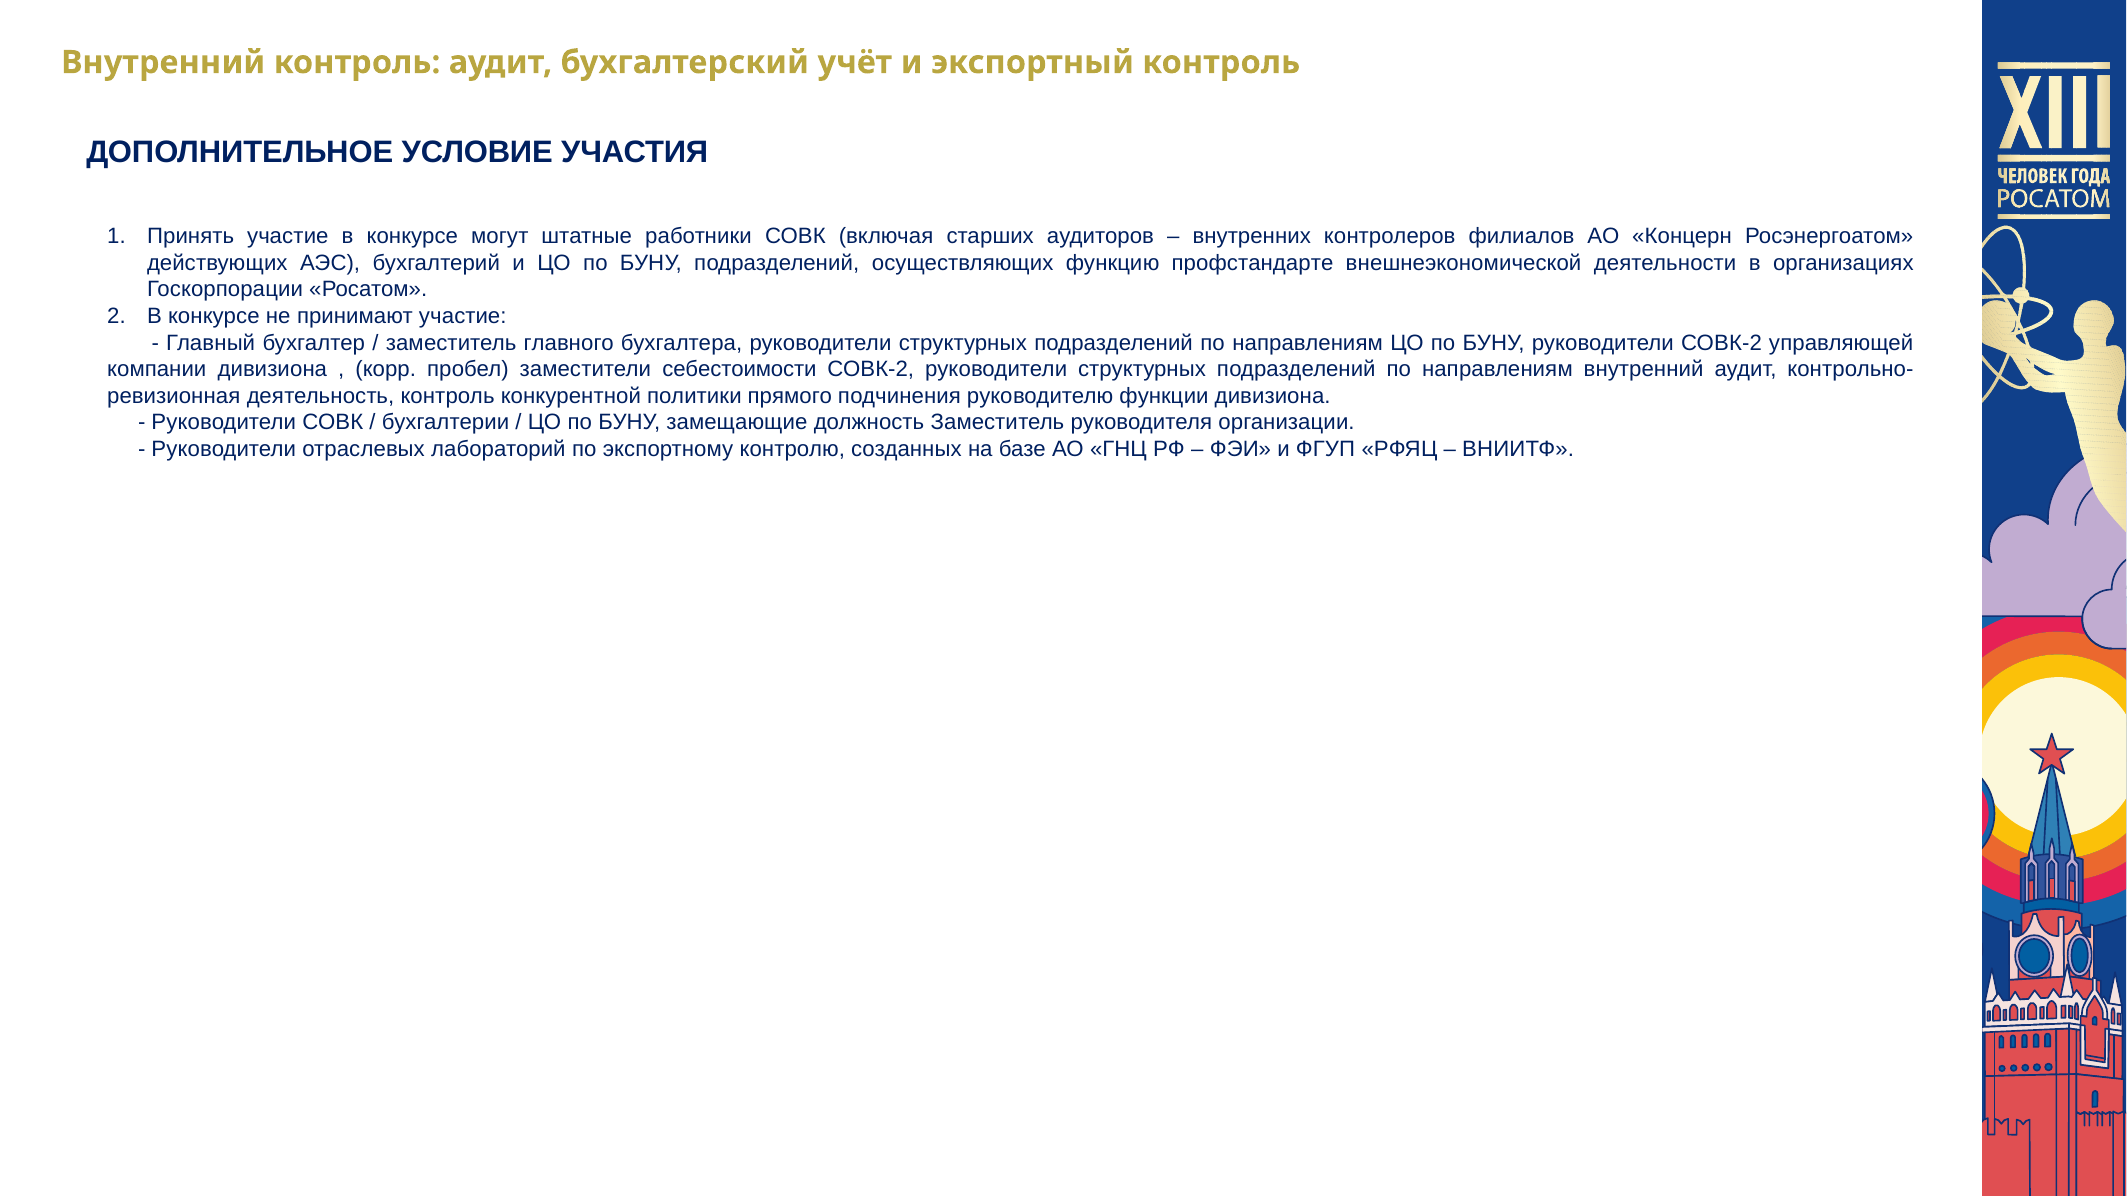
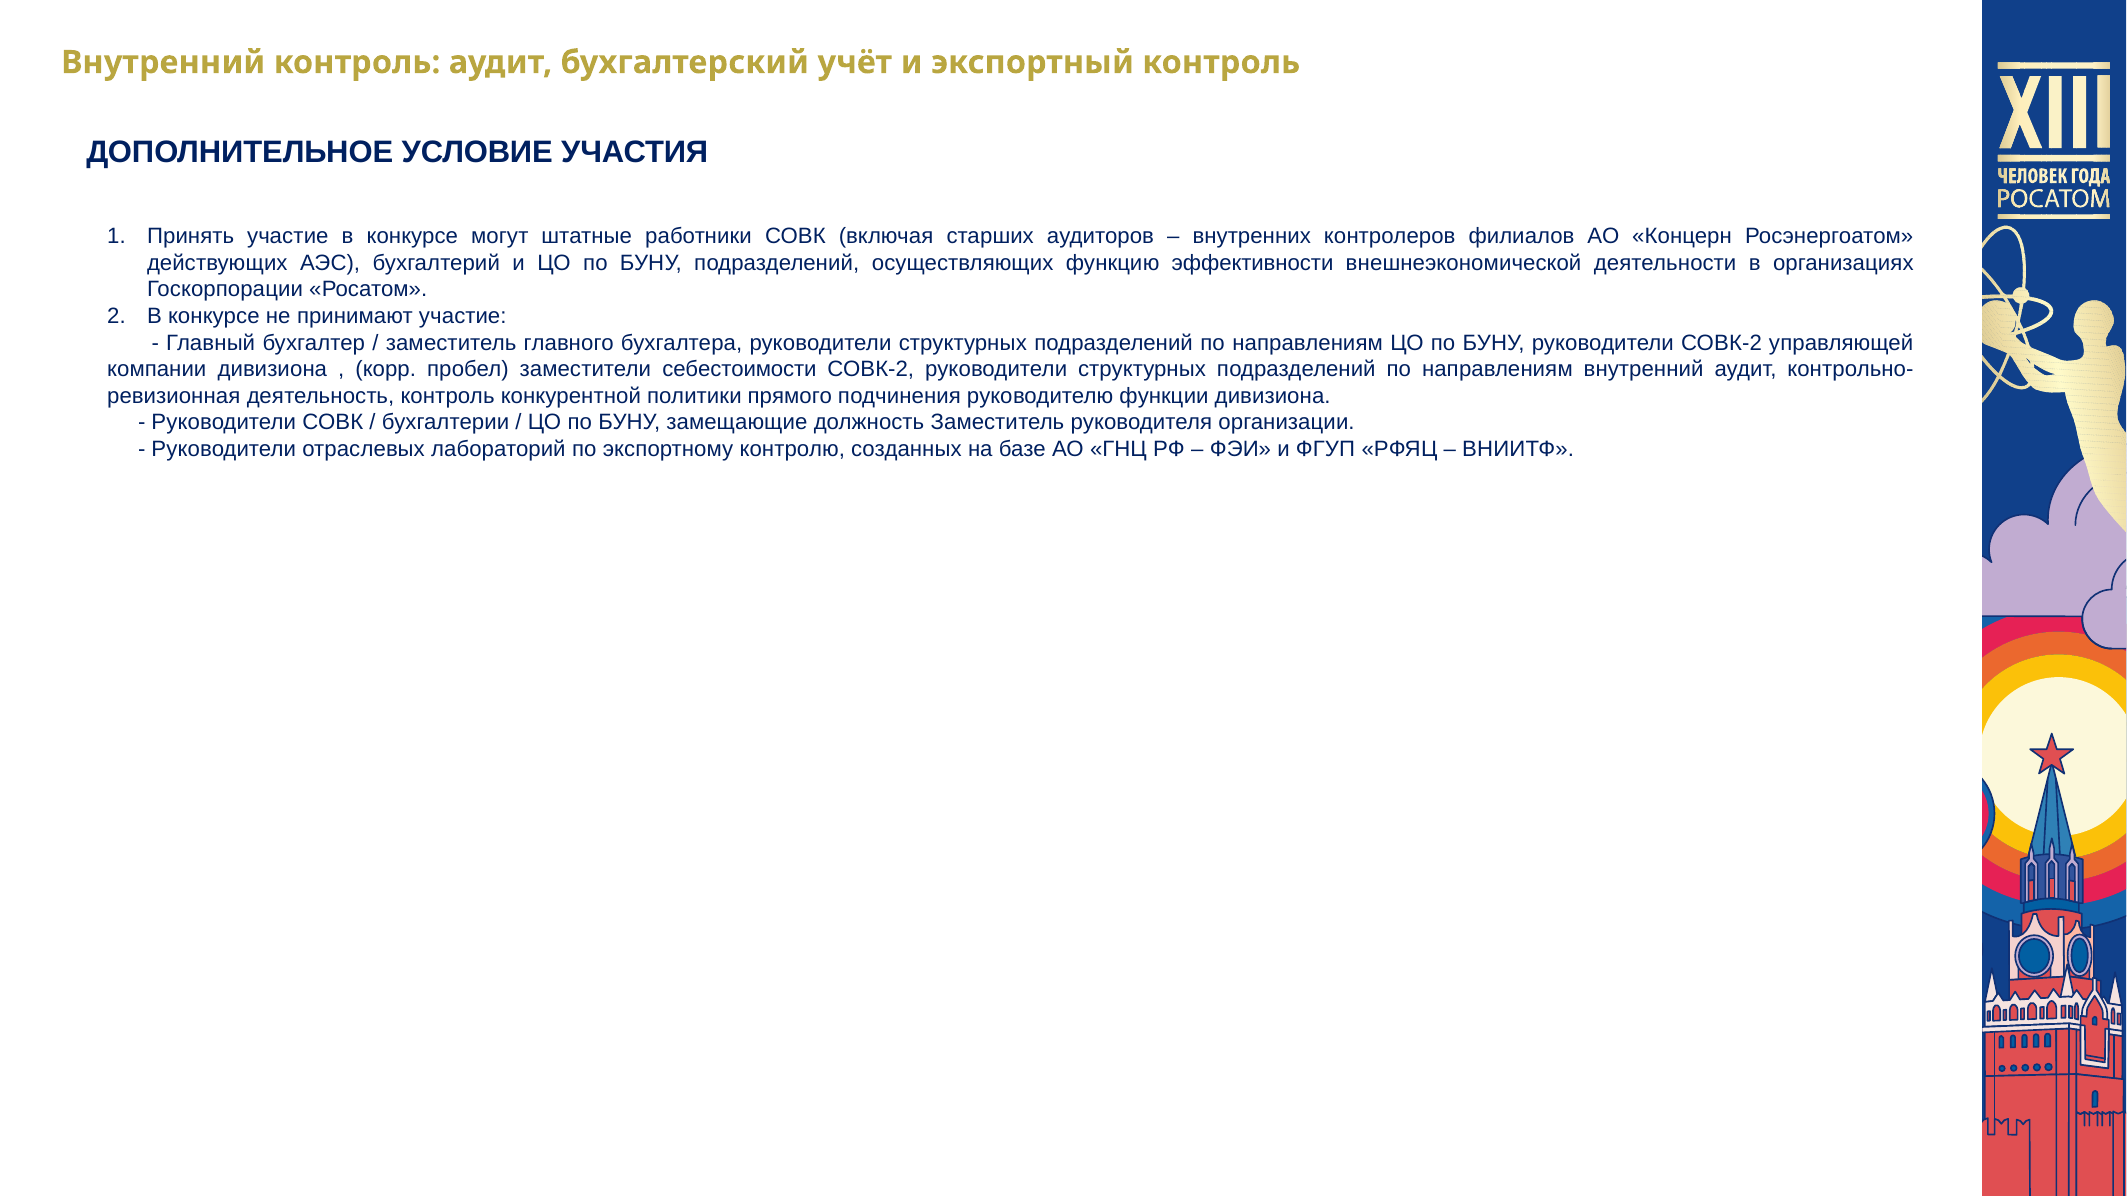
профстандарте: профстандарте -> эффективности (1253, 263)
